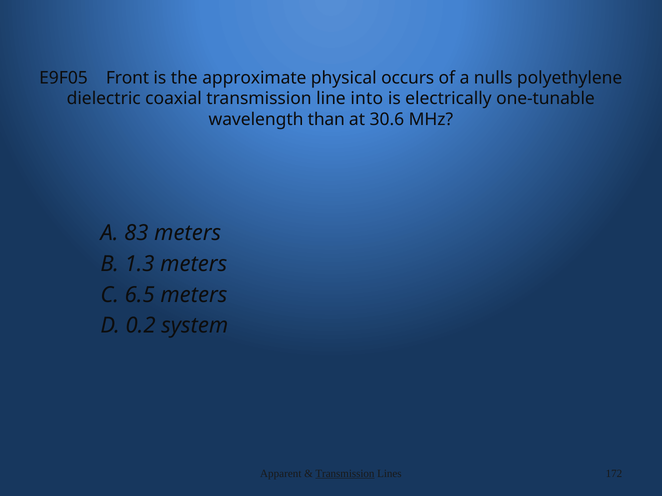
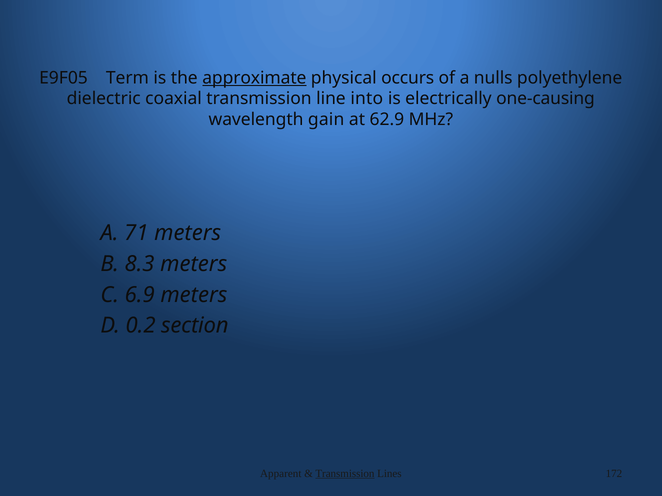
Front: Front -> Term (127, 78)
approximate underline: none -> present (254, 78)
one-tunable: one-tunable -> one-causing (545, 99)
than: than -> gain (326, 120)
30.6: 30.6 -> 62.9 (387, 120)
83: 83 -> 71 (136, 233)
1.3: 1.3 -> 8.3 (140, 264)
6.5: 6.5 -> 6.9 (140, 295)
system: system -> section (195, 326)
